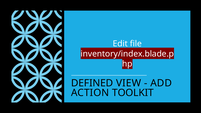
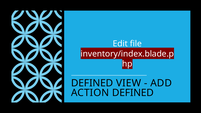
ACTION TOOLKIT: TOOLKIT -> DEFINED (133, 93)
